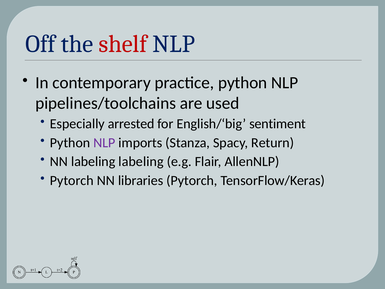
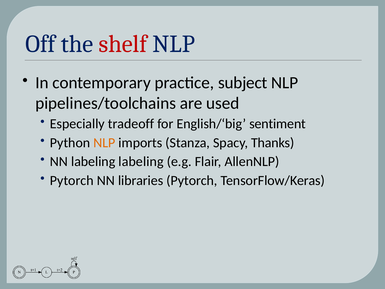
practice python: python -> subject (243, 83)
arrested: arrested -> tradeoff (131, 124)
NLP colour: purple -> orange (104, 143)
Return: Return -> Thanks (273, 143)
